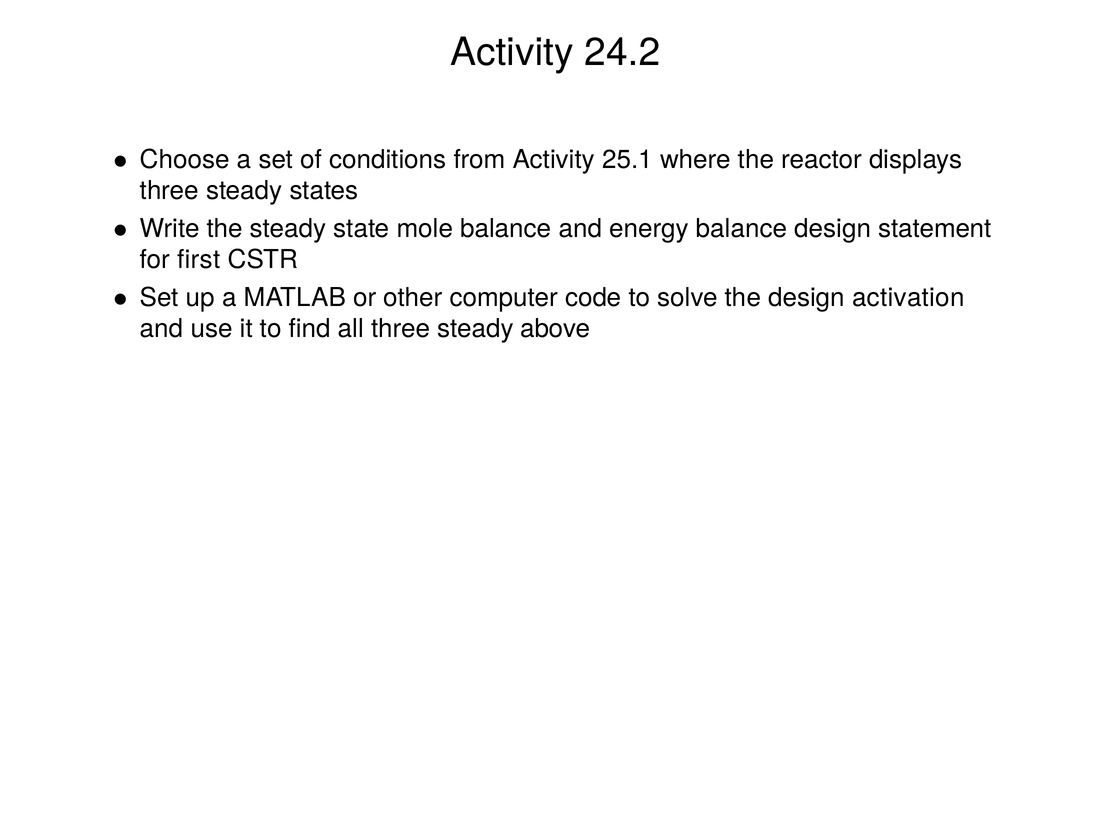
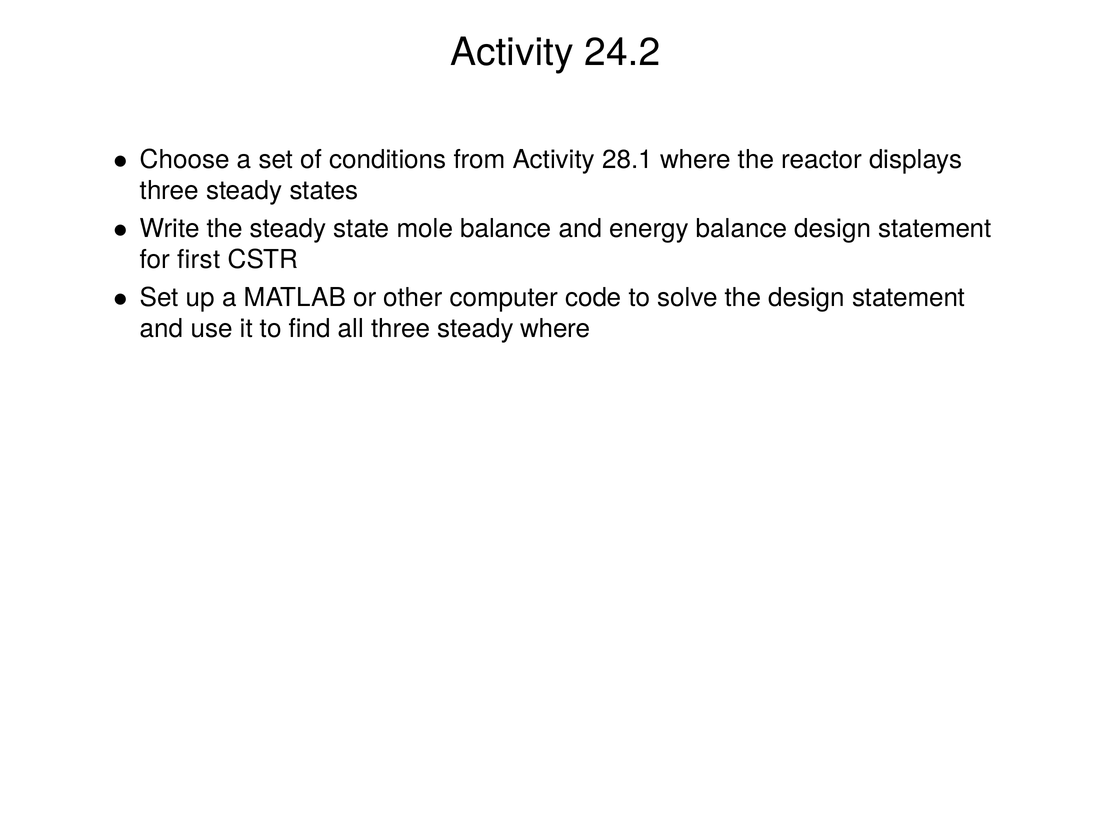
25.1: 25.1 -> 28.1 (628, 160)
the design activation: activation -> statement (909, 298)
steady above: above -> where (555, 329)
